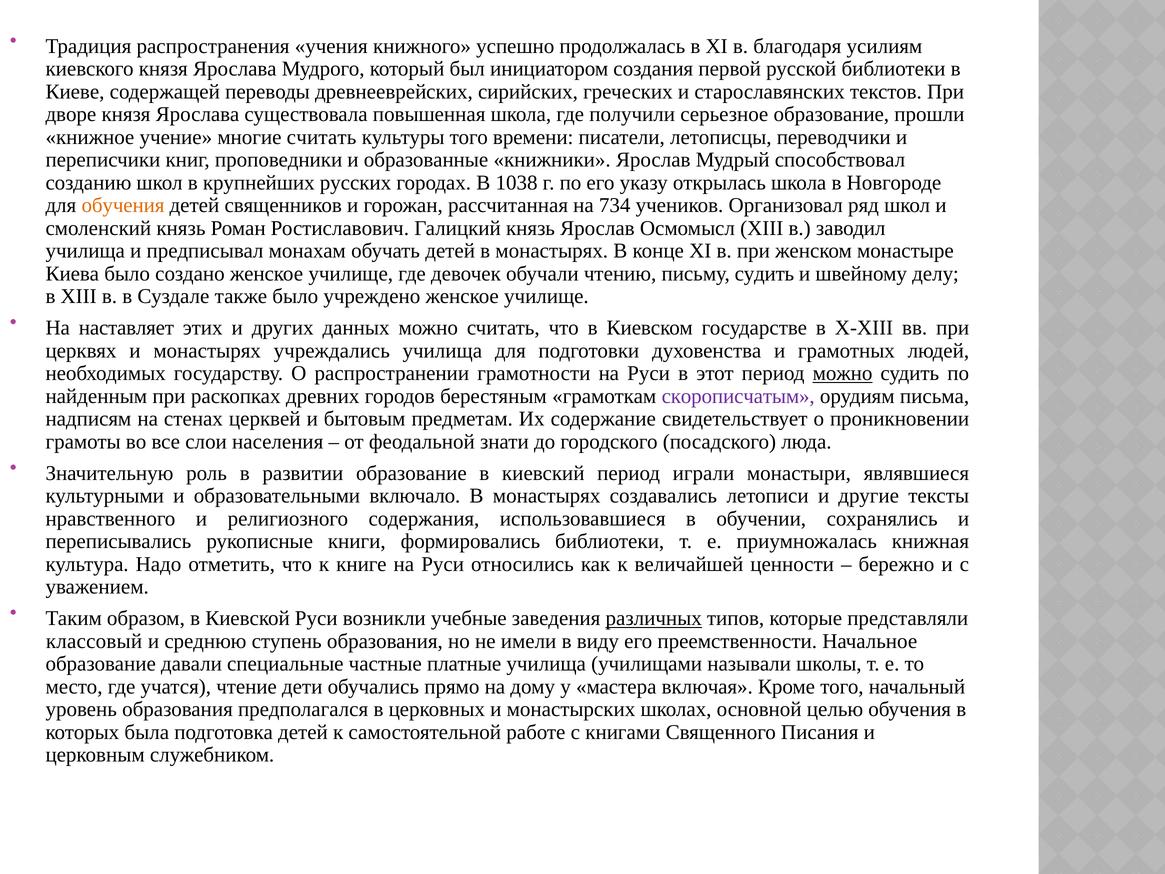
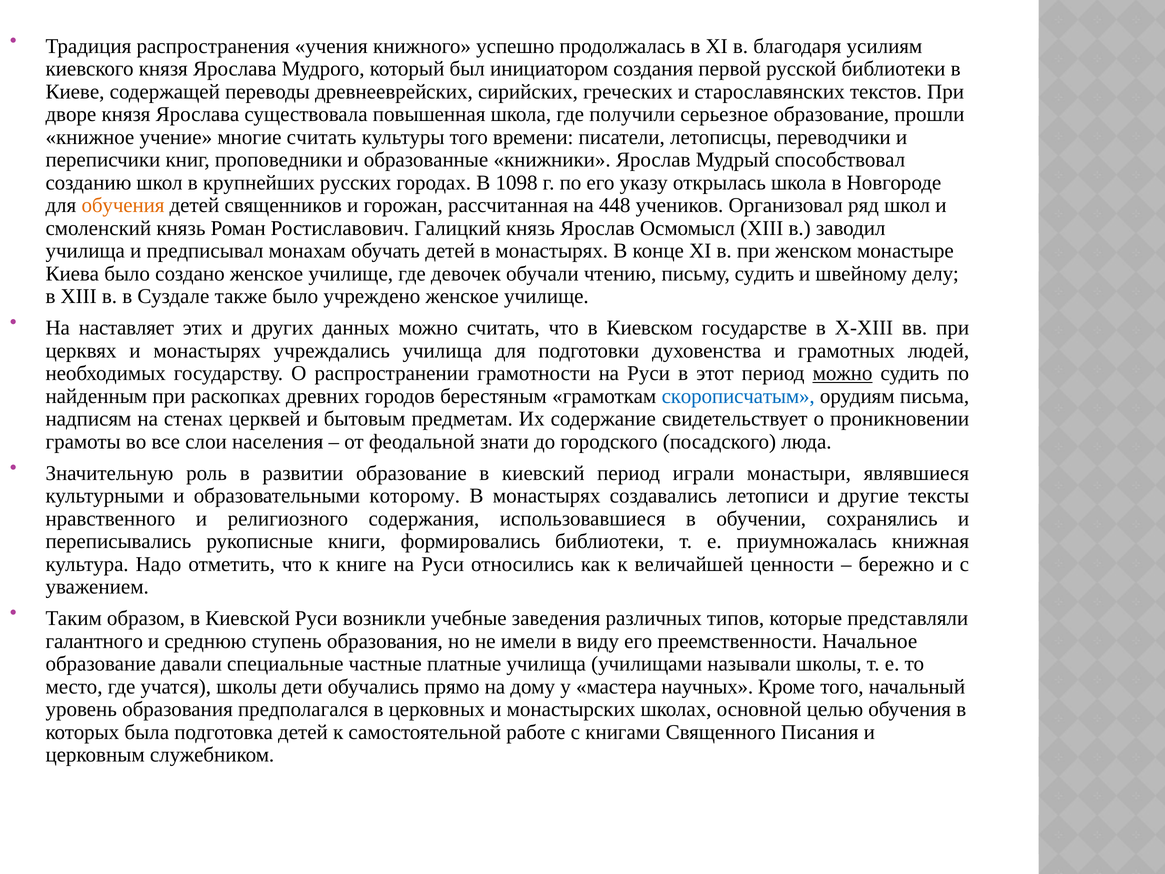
1038: 1038 -> 1098 (517, 183)
734: 734 -> 448 (615, 205)
скорописчатым colour: purple -> blue (738, 396)
включало: включало -> которому (415, 496)
различных underline: present -> none (654, 618)
классовый: классовый -> галантного (94, 641)
учатся чтение: чтение -> школы (247, 687)
включая: включая -> научных (707, 687)
